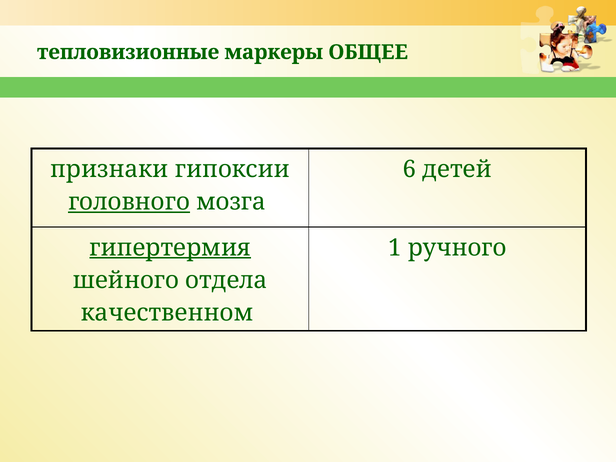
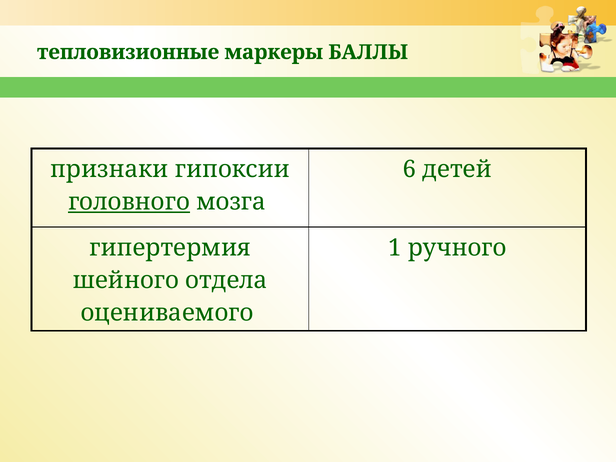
ОБЩЕЕ: ОБЩЕЕ -> БАЛЛЫ (368, 52)
гипертермия underline: present -> none (170, 248)
качественном: качественном -> оцениваемого (167, 313)
